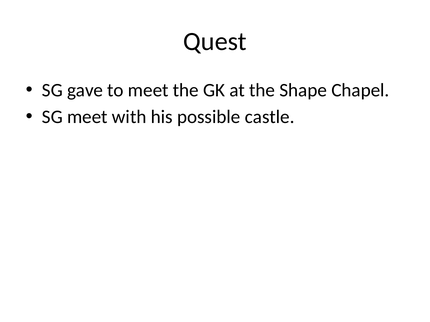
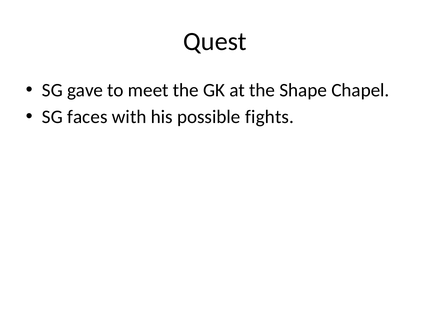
SG meet: meet -> faces (87, 117)
castle: castle -> fights (270, 117)
